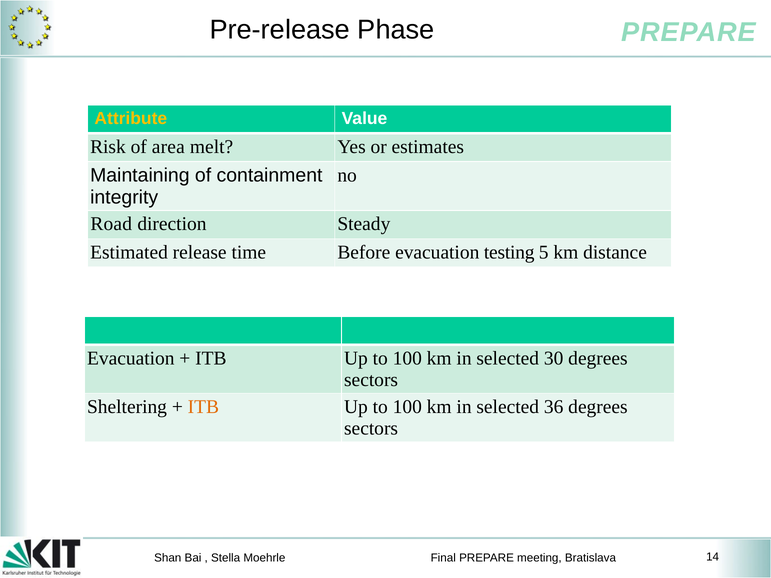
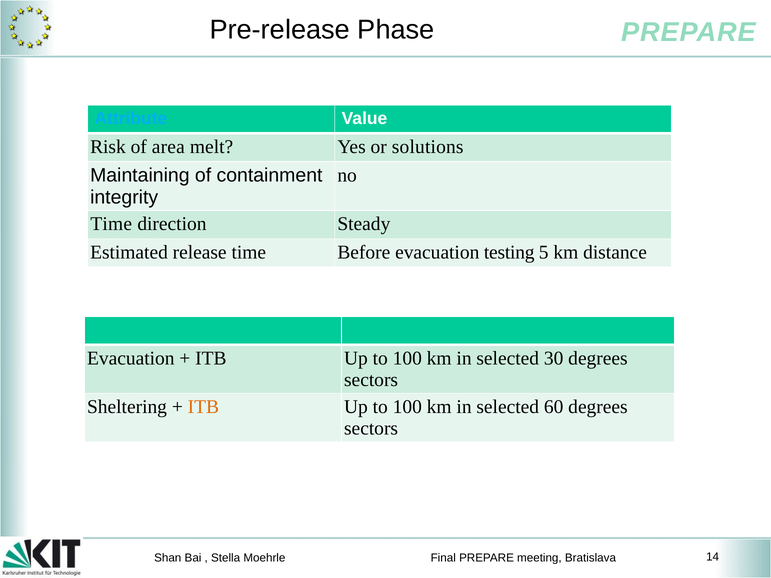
Attribute colour: yellow -> light blue (131, 119)
estimates: estimates -> solutions (428, 147)
Road: Road -> Time (111, 224)
36: 36 -> 60 (554, 407)
